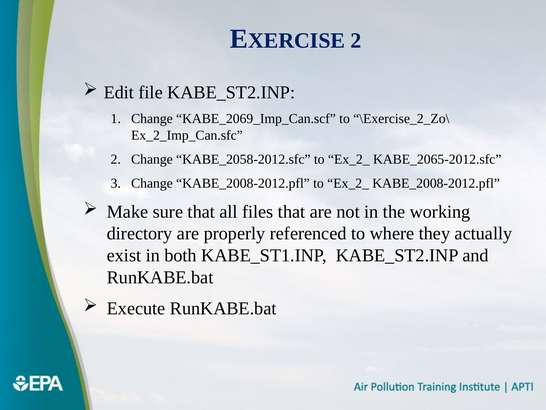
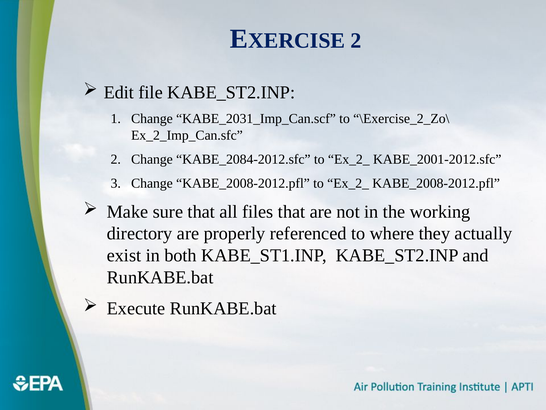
KABE_2069_Imp_Can.scf: KABE_2069_Imp_Can.scf -> KABE_2031_Imp_Can.scf (256, 119)
KABE_2058-2012.sfc: KABE_2058-2012.sfc -> KABE_2084-2012.sfc (243, 159)
KABE_2065-2012.sfc: KABE_2065-2012.sfc -> KABE_2001-2012.sfc (437, 159)
